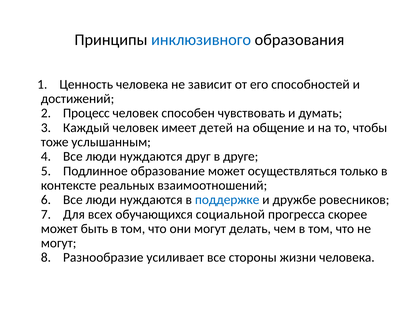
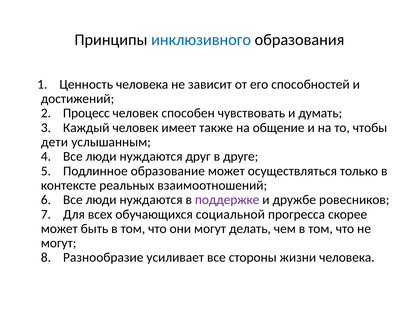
детей: детей -> также (216, 128)
тоже: тоже -> дети (55, 142)
поддержке colour: blue -> purple (227, 200)
